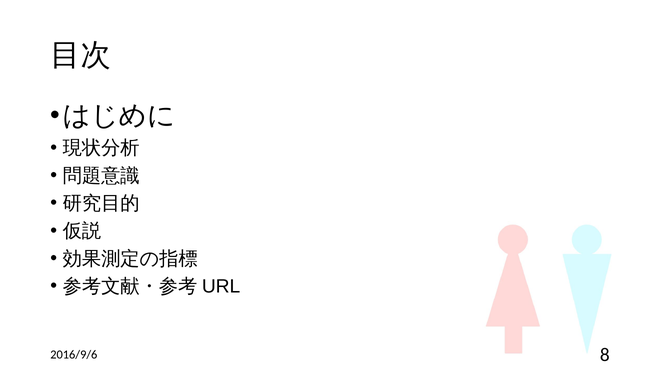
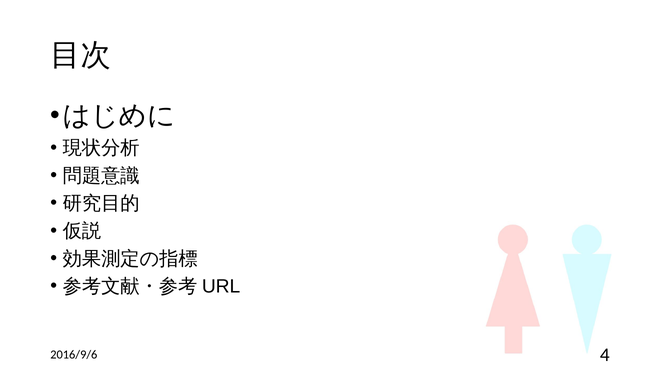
8: 8 -> 4 (605, 355)
